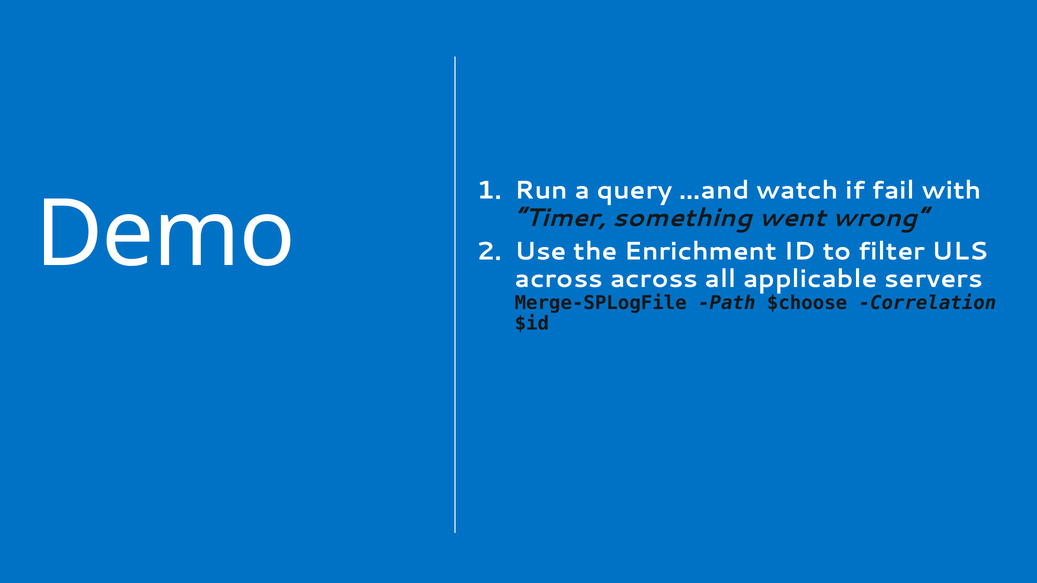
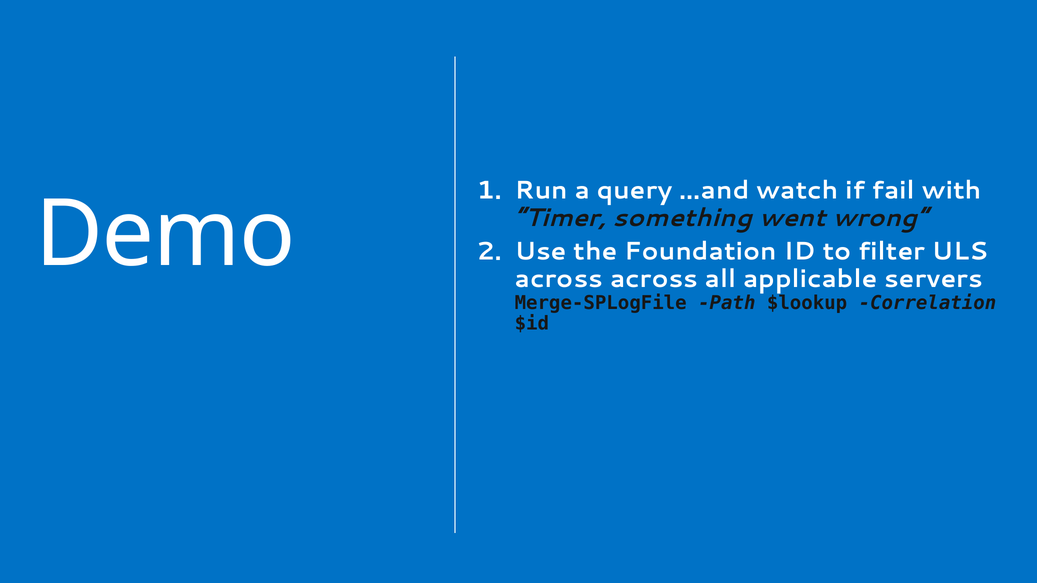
Enrichment: Enrichment -> Foundation (701, 252)
$choose: $choose -> $lookup (807, 303)
